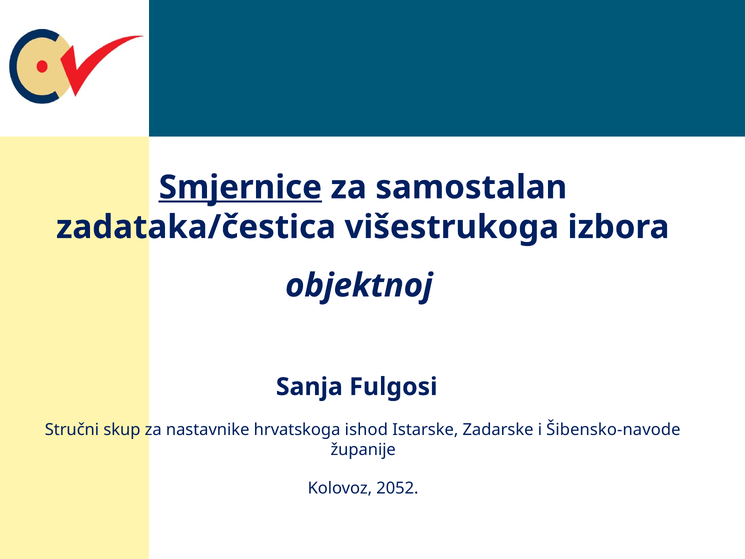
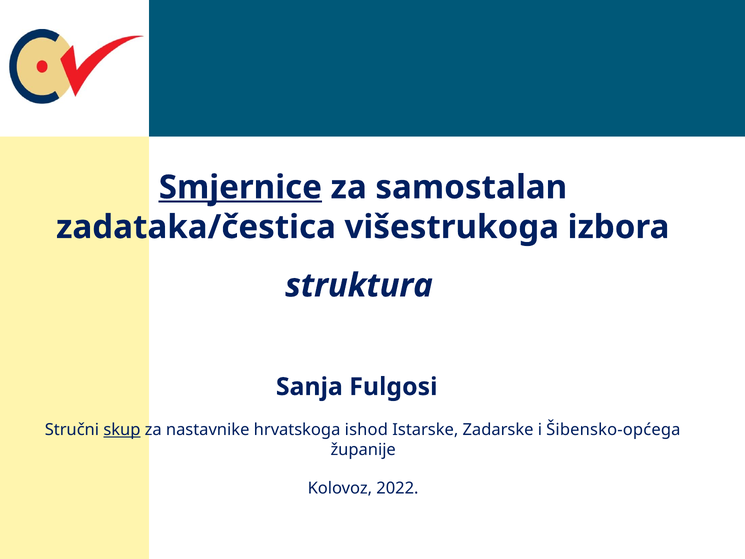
objektnoj: objektnoj -> struktura (359, 285)
skup underline: none -> present (122, 430)
Šibensko-navode: Šibensko-navode -> Šibensko-općega (613, 430)
2052: 2052 -> 2022 (397, 488)
